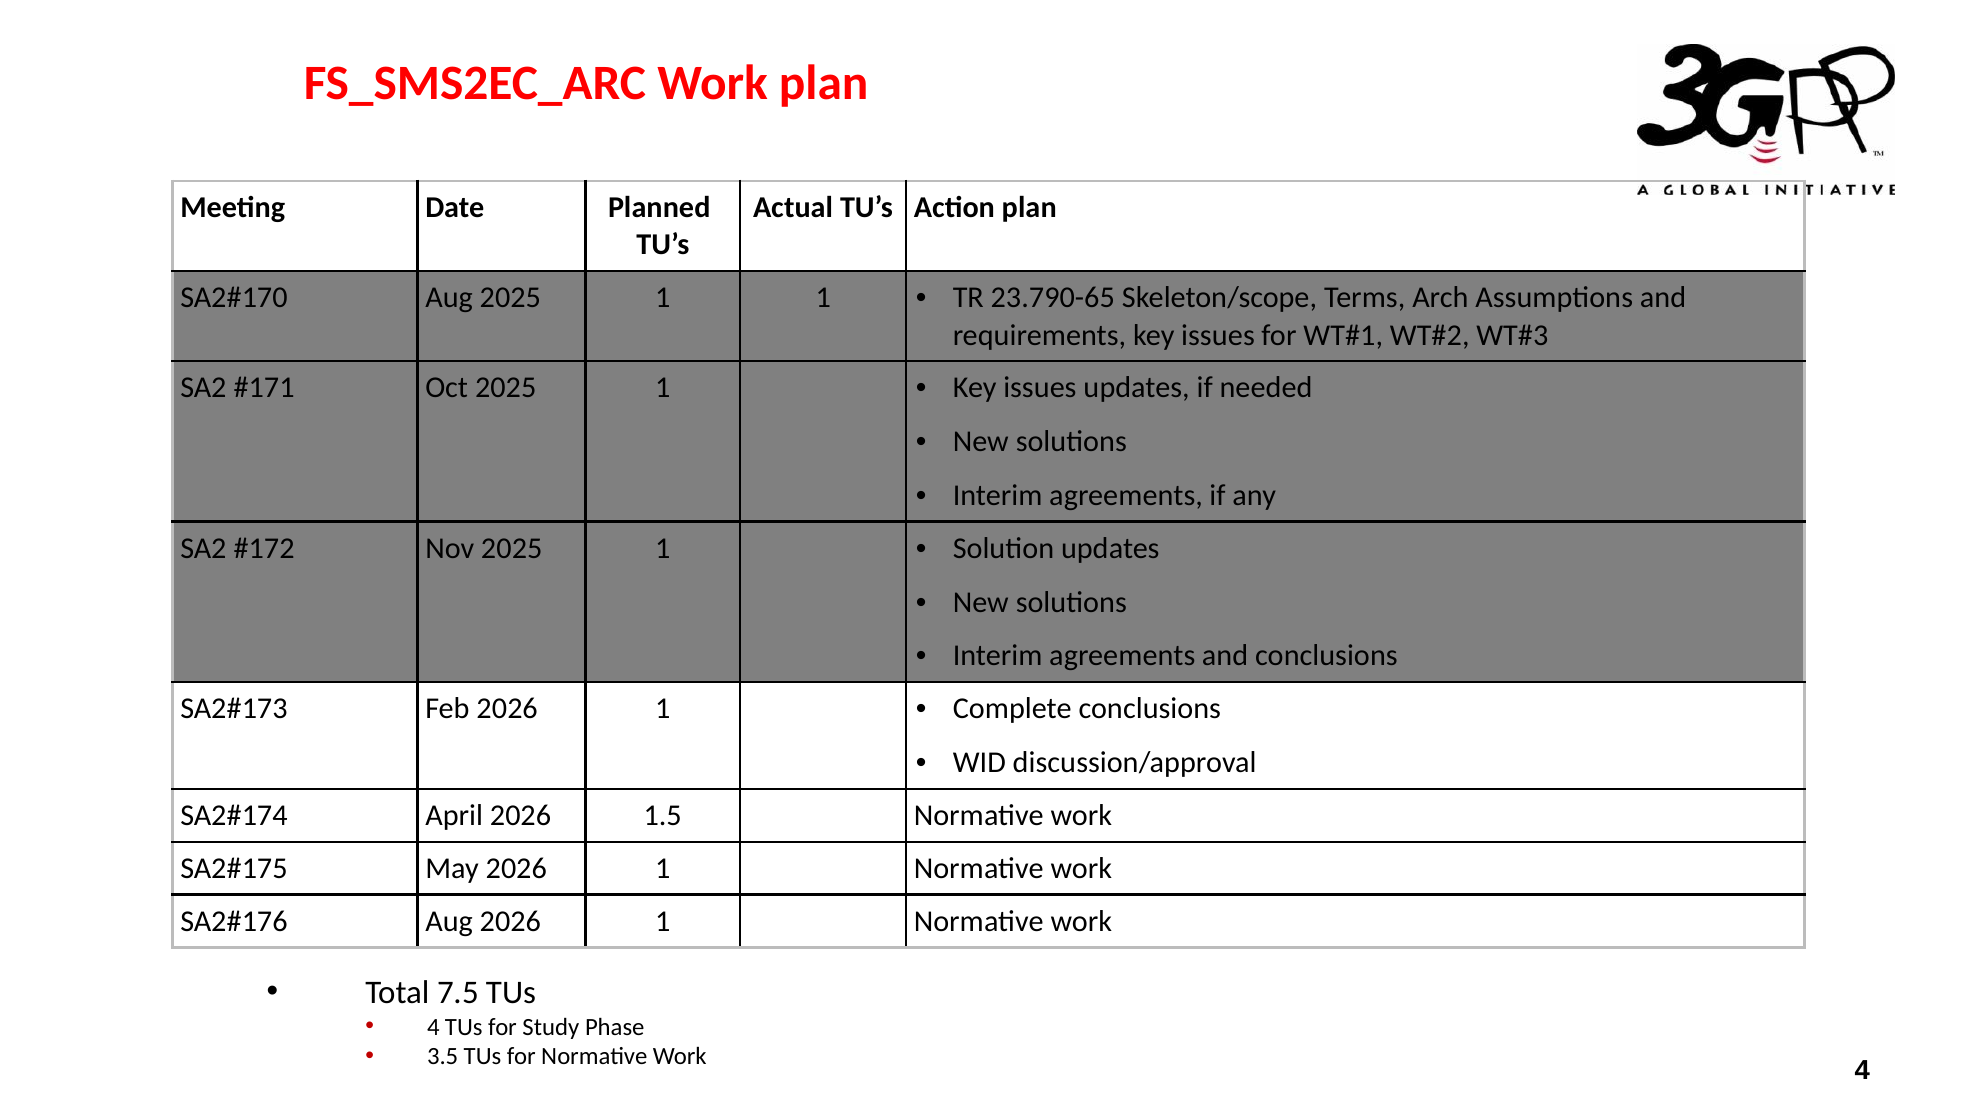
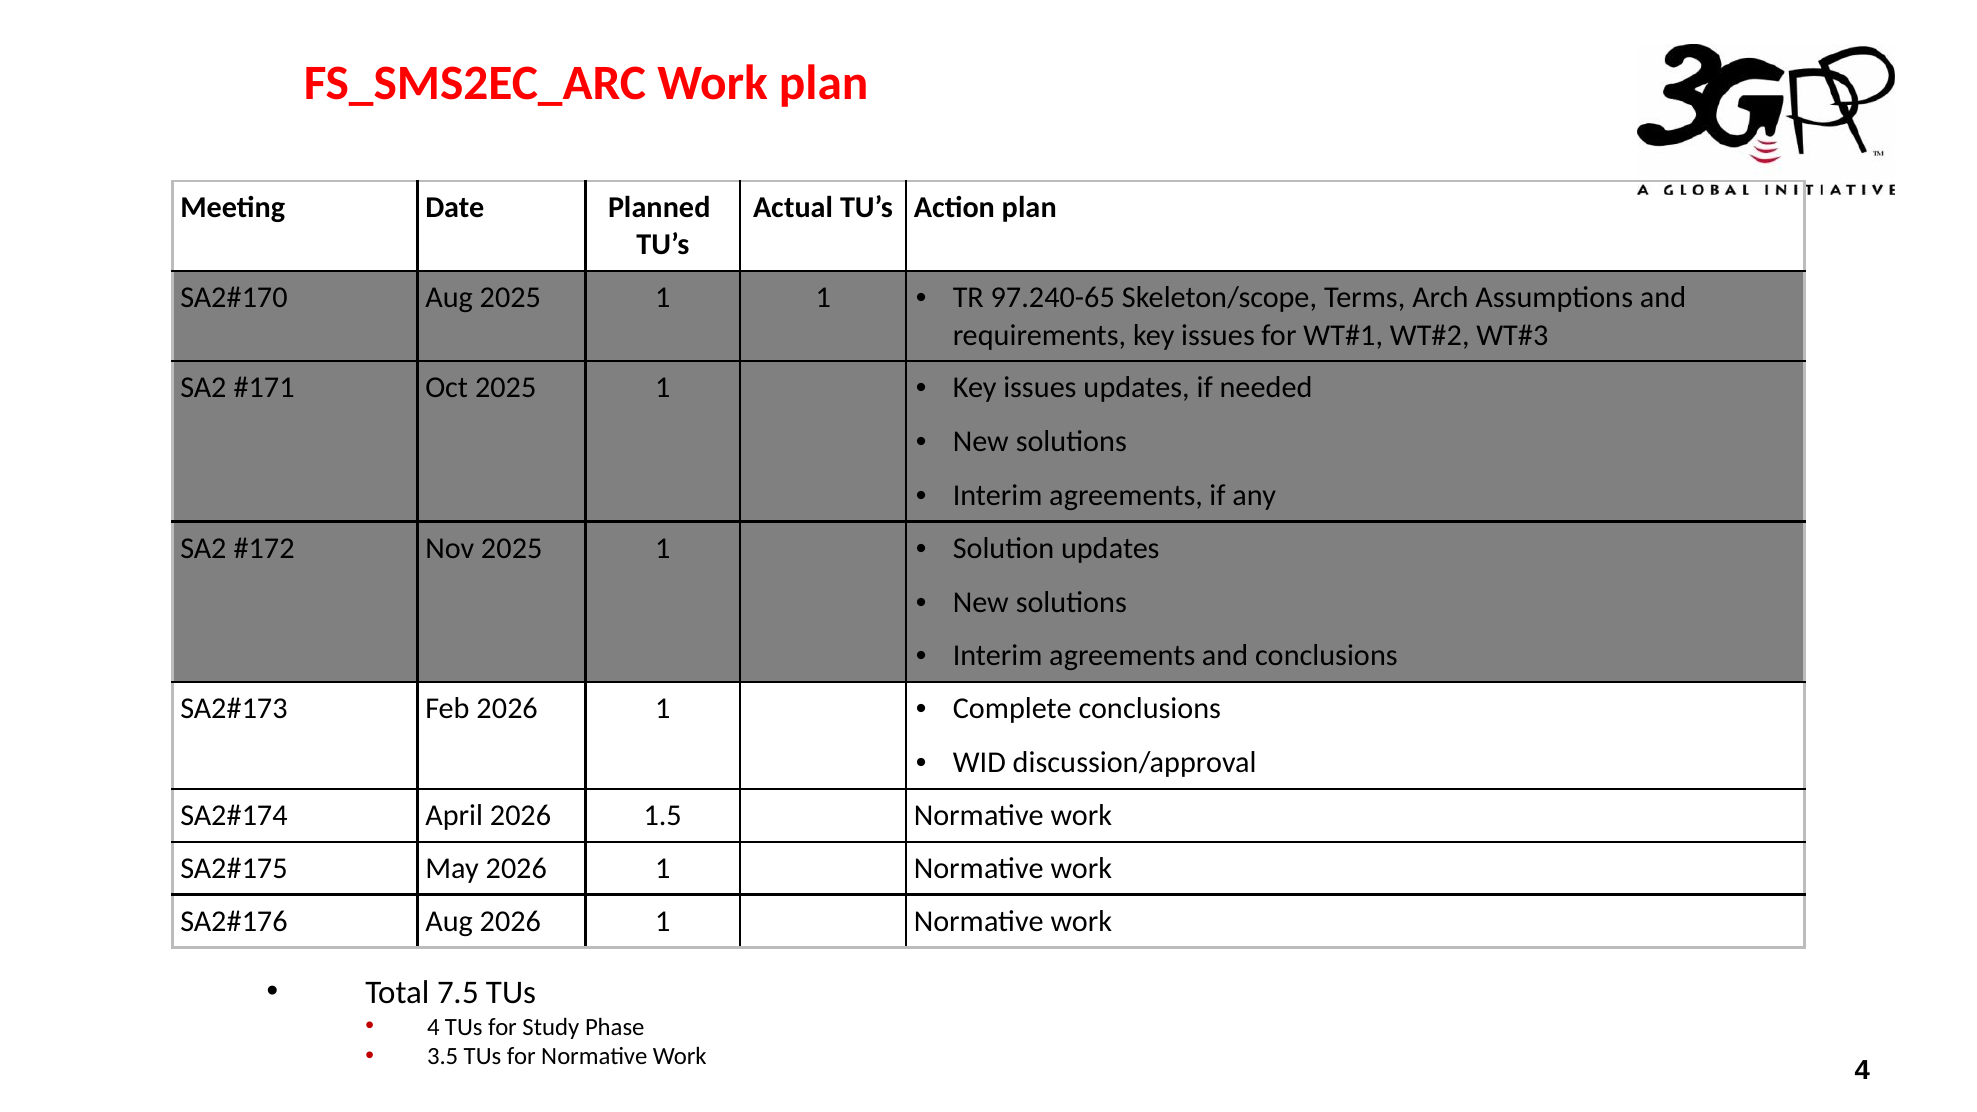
23.790-65: 23.790-65 -> 97.240-65 (1053, 298)
